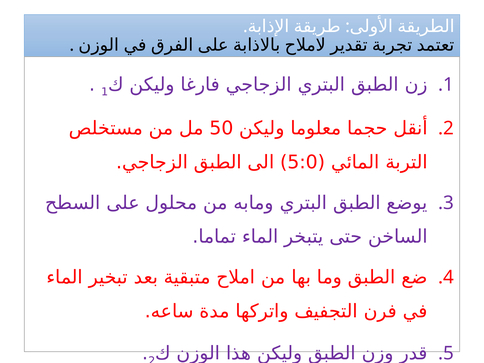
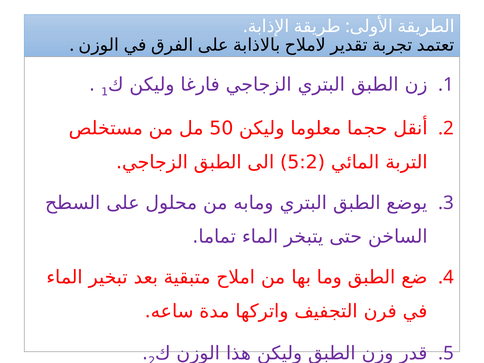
5:0: 5:0 -> 5:2 (303, 162)
